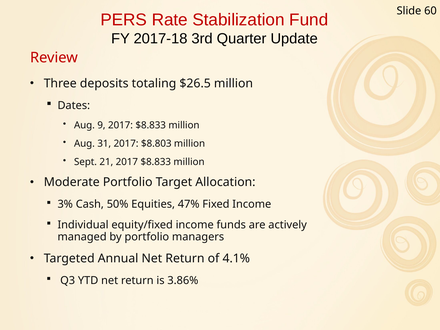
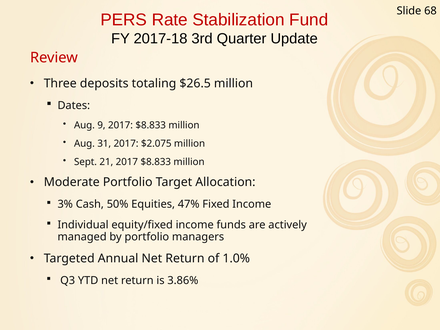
60: 60 -> 68 (430, 11)
$8.803: $8.803 -> $2.075 (156, 144)
4.1%: 4.1% -> 1.0% (236, 258)
